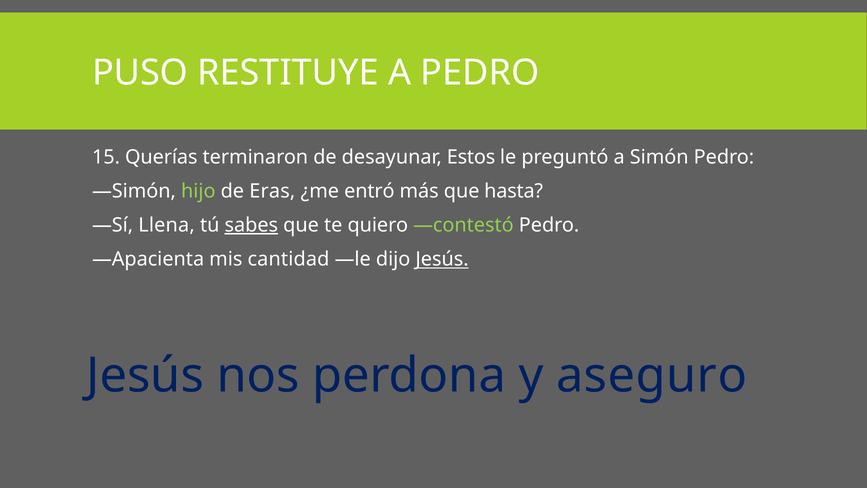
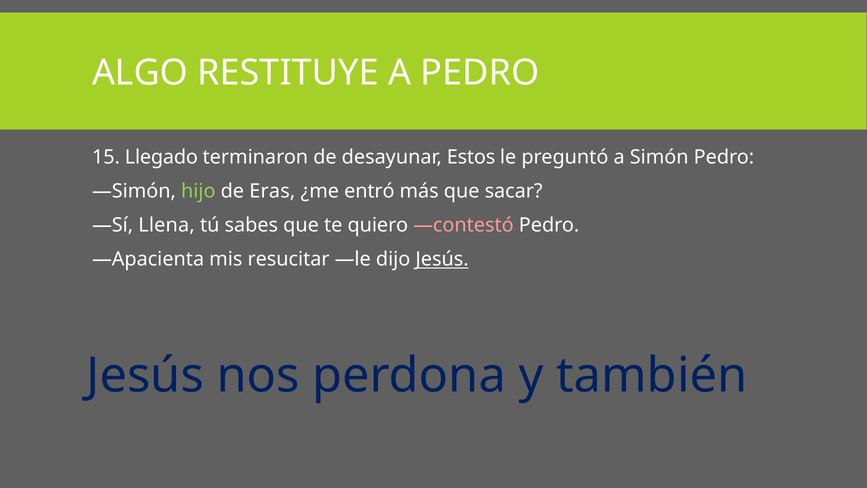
PUSO: PUSO -> ALGO (140, 73)
Querías: Querías -> Llegado (161, 157)
hasta: hasta -> sacar (514, 191)
sabes underline: present -> none (251, 225)
—contestó colour: light green -> pink (463, 225)
cantidad: cantidad -> resucitar (289, 259)
aseguro: aseguro -> también (652, 376)
